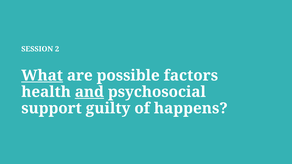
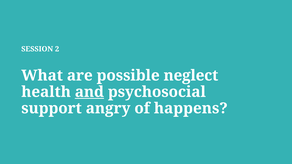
What underline: present -> none (42, 76)
factors: factors -> neglect (191, 76)
guilty: guilty -> angry (108, 108)
